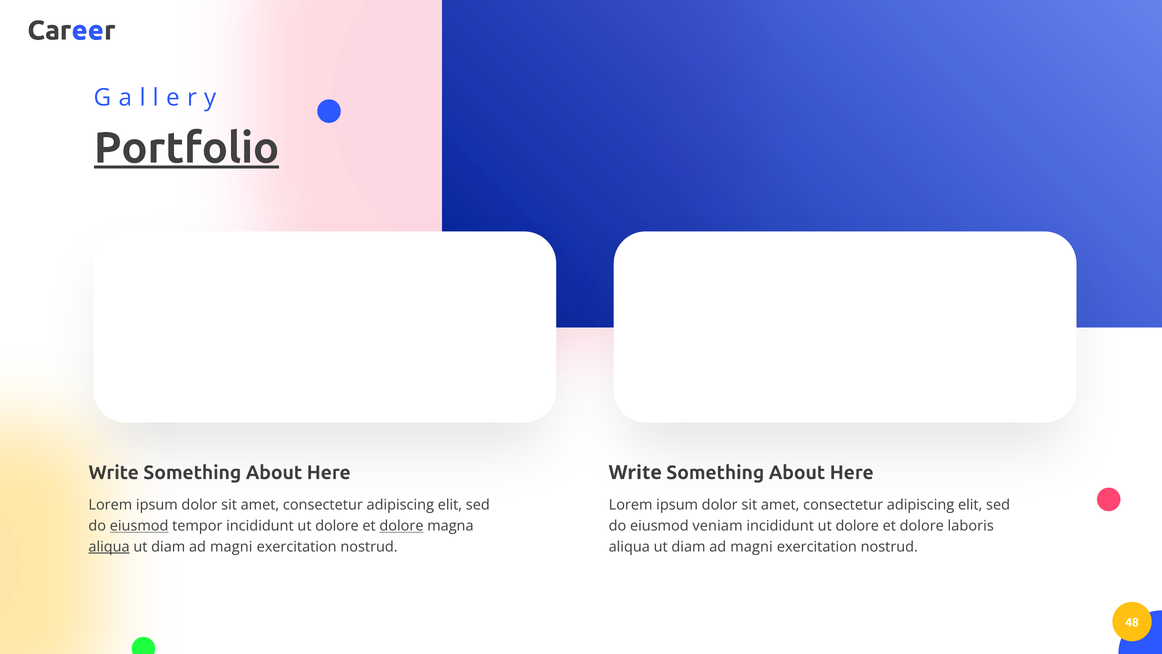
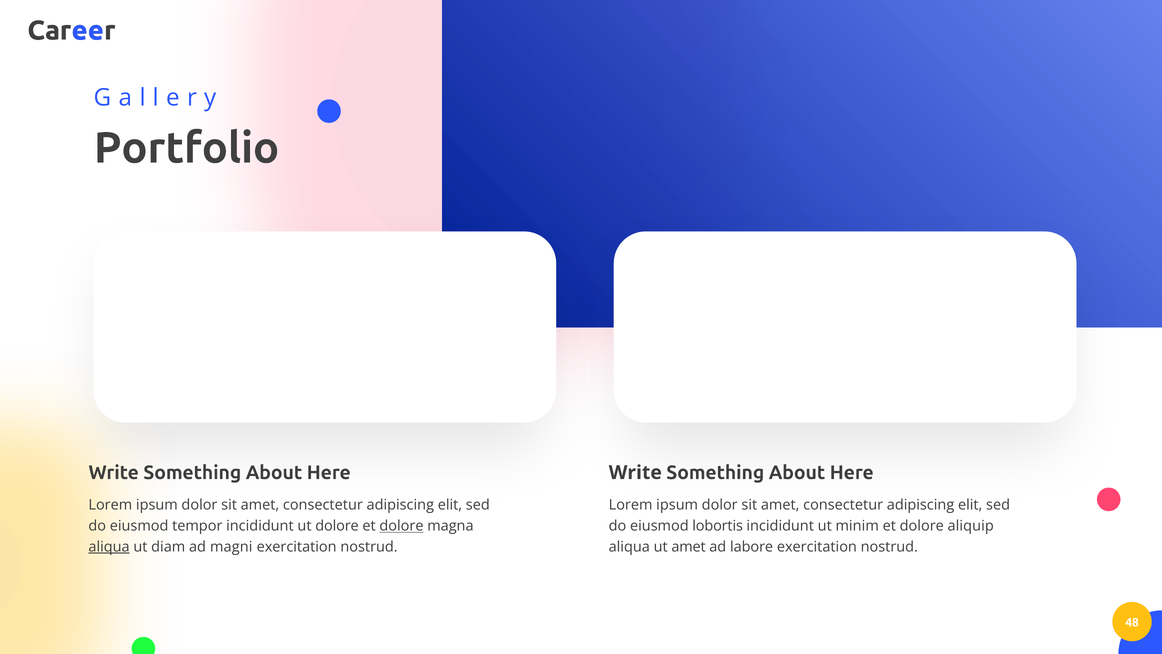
Portfolio underline: present -> none (187, 148)
eiusmod underline: present -> none (139, 526)
veniam: veniam -> lobortis (718, 526)
dolore: dolore -> minim (857, 526)
laboris: laboris -> aliquip (971, 526)
diam: diam -> amet (689, 547)
magni: magni -> labore (752, 547)
